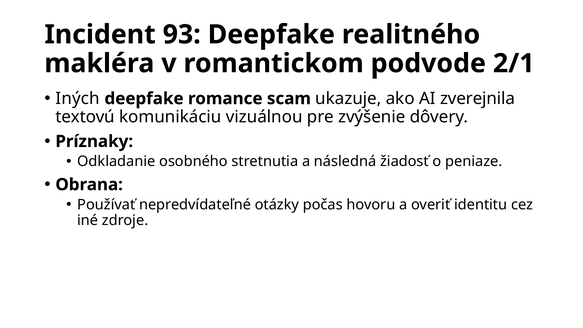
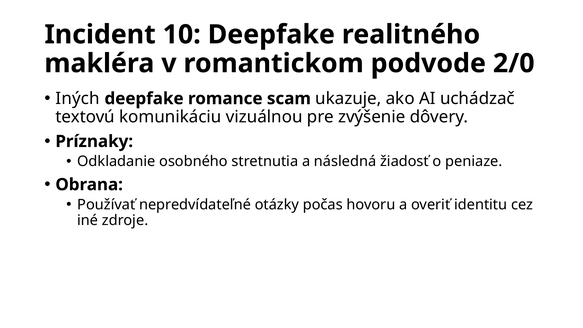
93: 93 -> 10 (182, 35)
2/1: 2/1 -> 2/0 (514, 63)
zverejnila: zverejnila -> uchádzač (477, 99)
